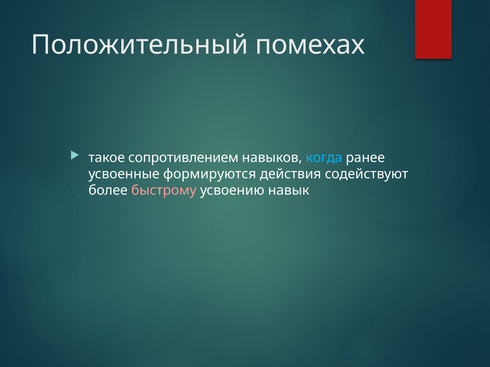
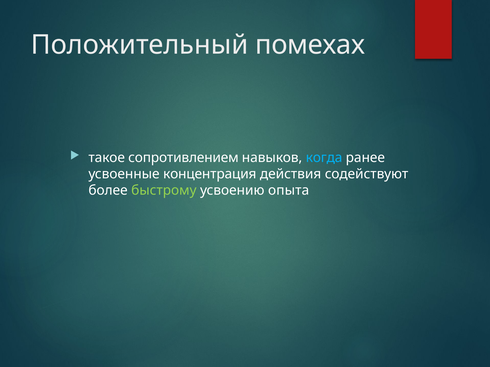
формируются: формируются -> концентрация (210, 174)
быстрому colour: pink -> light green (164, 190)
навык: навык -> опыта (289, 190)
